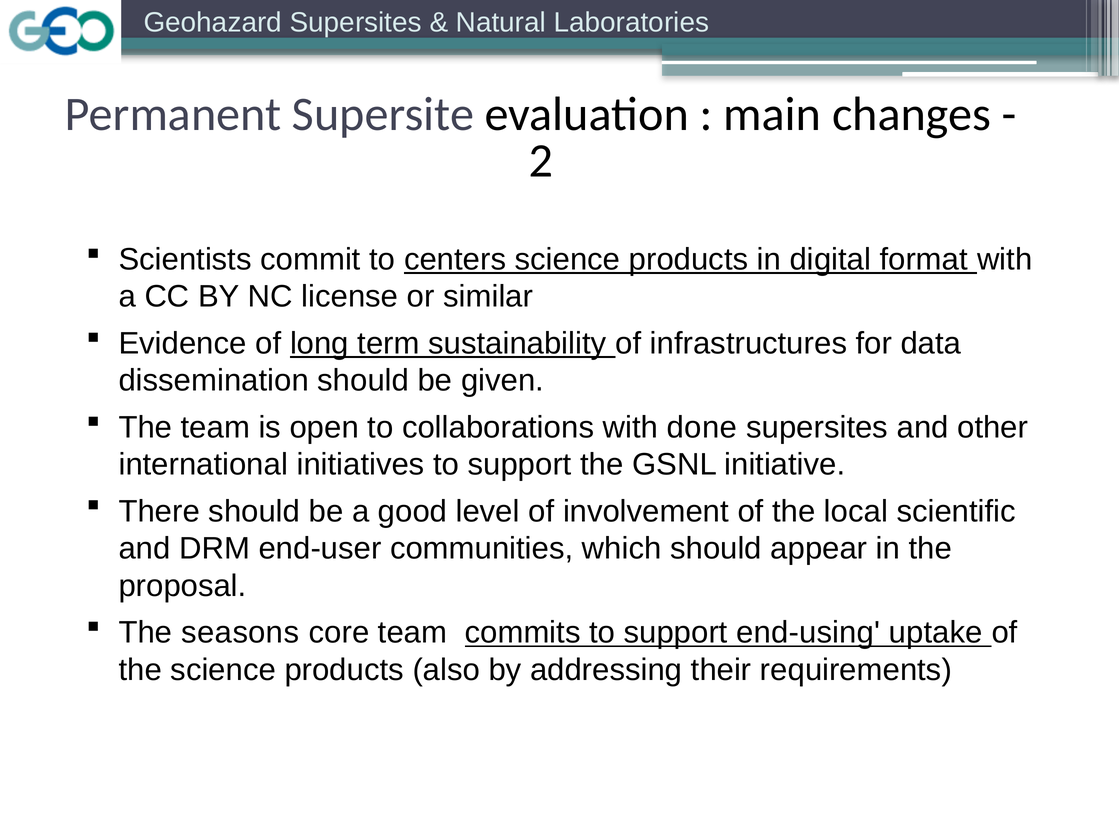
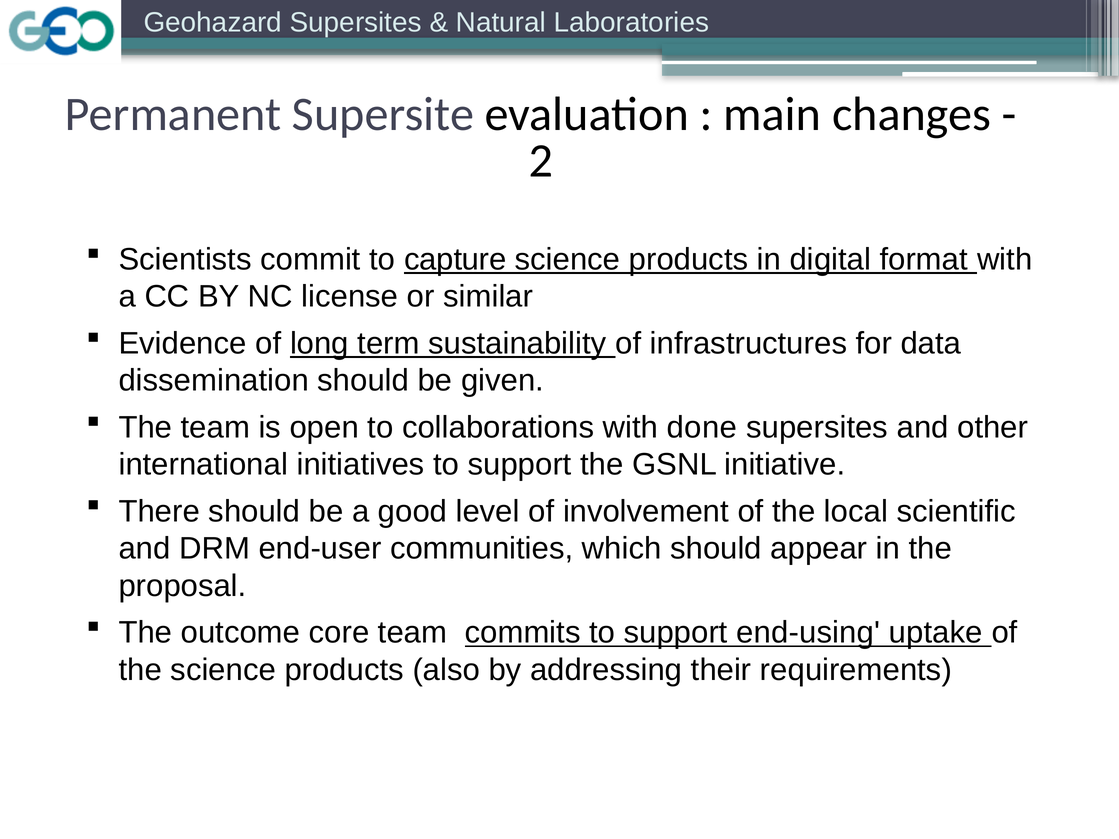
centers: centers -> capture (455, 259)
seasons: seasons -> outcome (240, 633)
